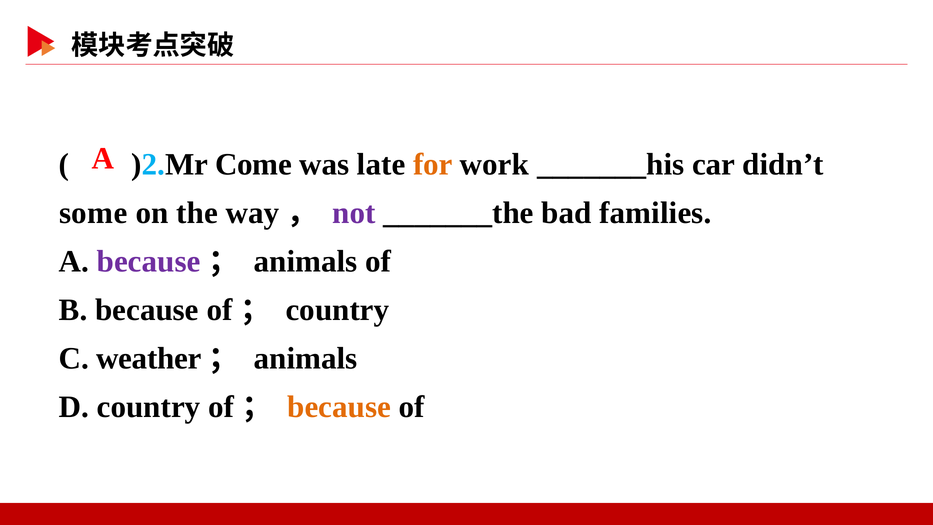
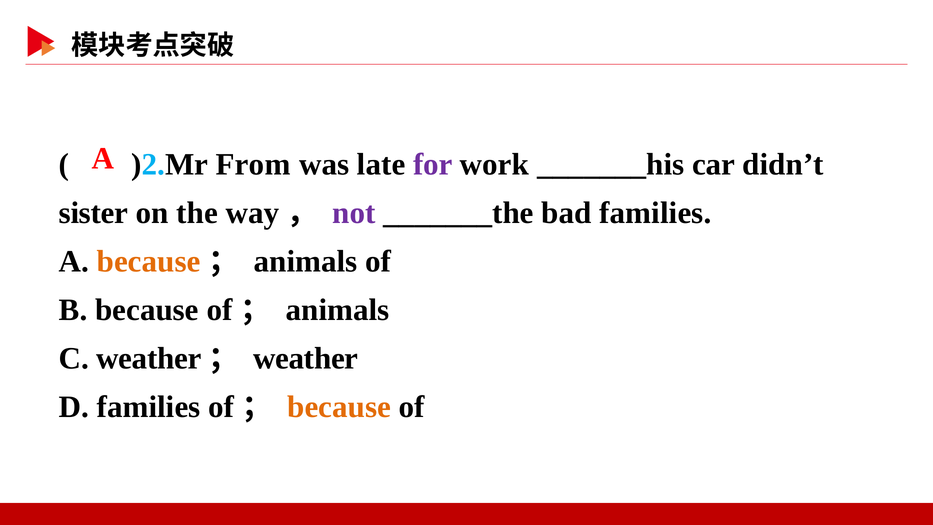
Come: Come -> From (253, 164)
for colour: orange -> purple (433, 164)
some: some -> sister (94, 213)
because colour: purple -> orange (149, 261)
country: country -> animals (337, 310)
animals: animals -> weather (306, 358)
D country: country -> families (149, 407)
